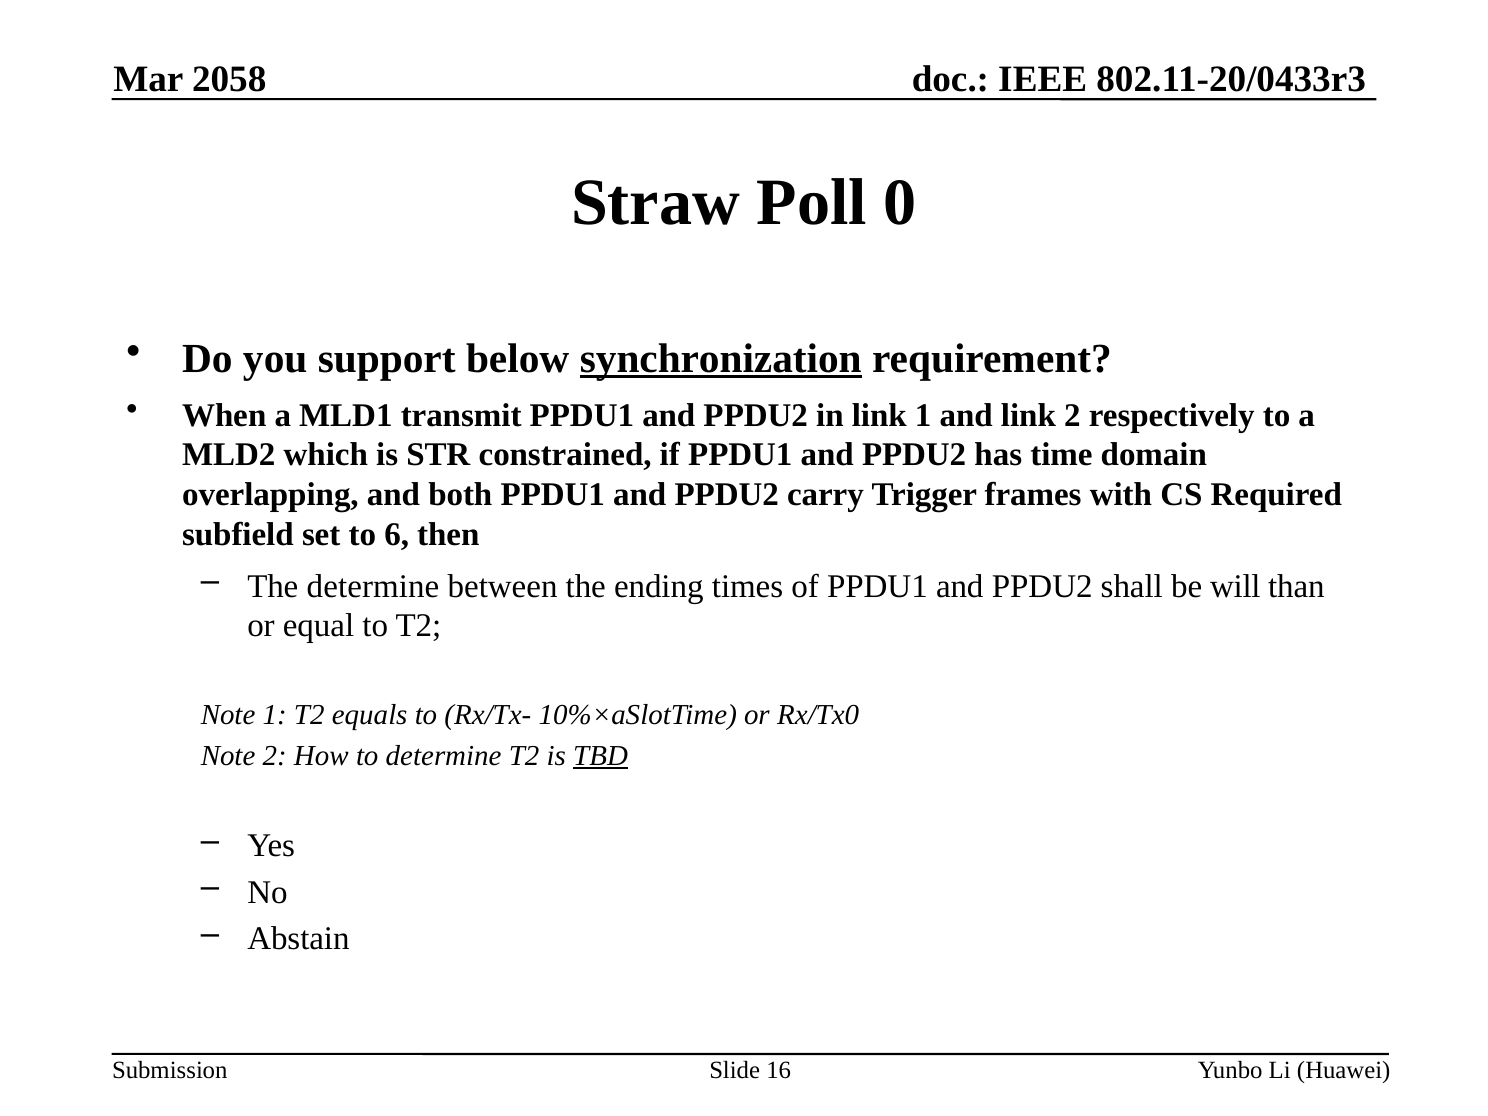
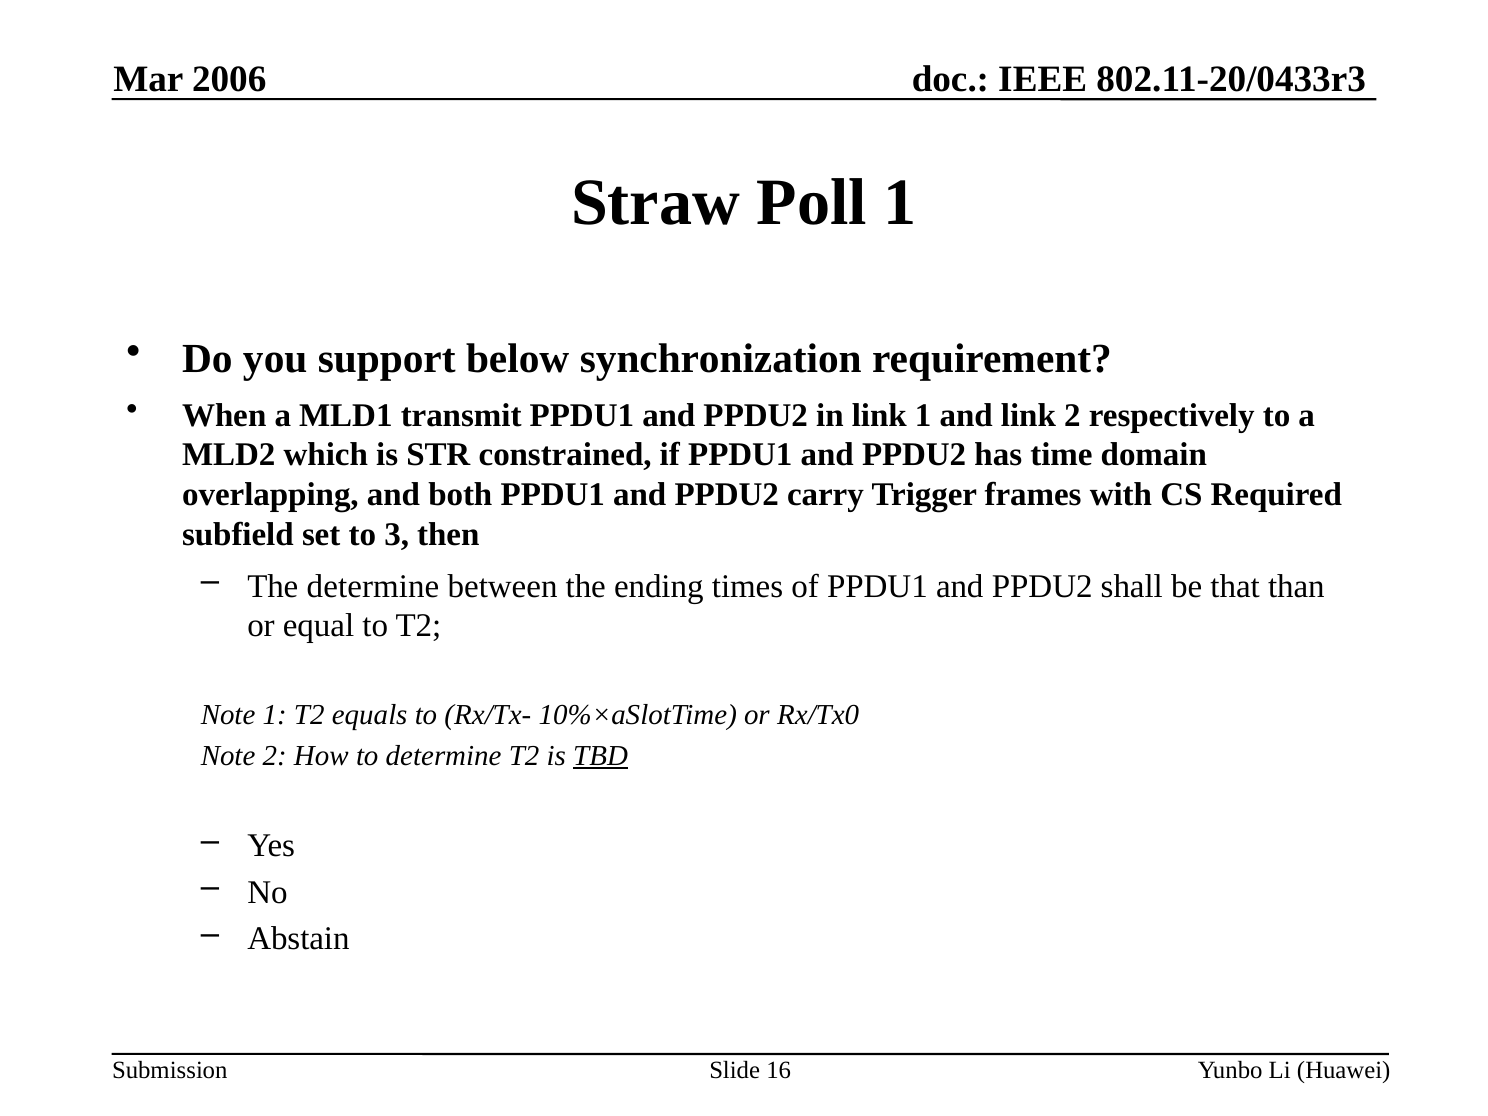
2058: 2058 -> 2006 (229, 79)
Poll 0: 0 -> 1 (900, 203)
synchronization underline: present -> none (721, 359)
6: 6 -> 3 (397, 534)
will: will -> that (1235, 586)
